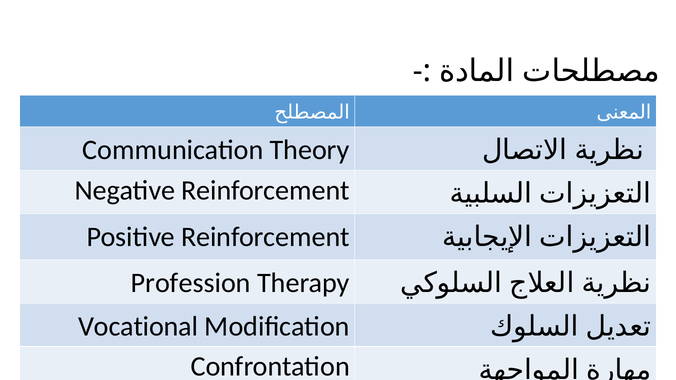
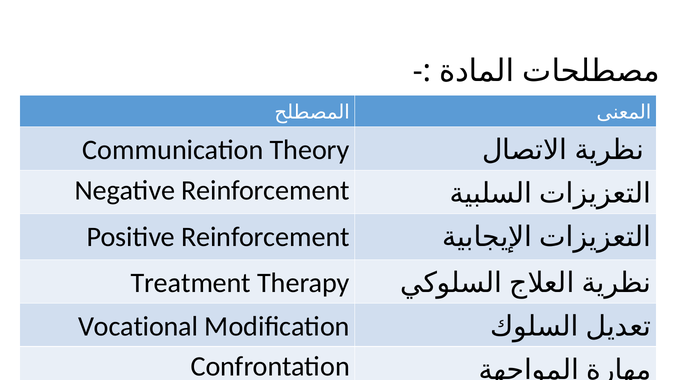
Profession: Profession -> Treatment (191, 283)
